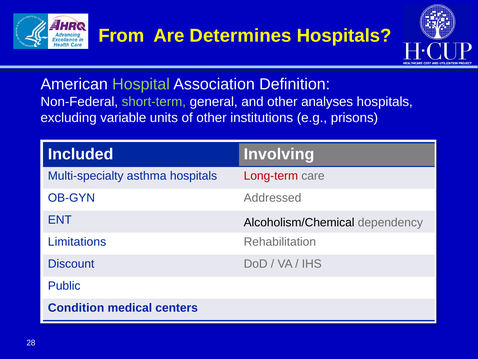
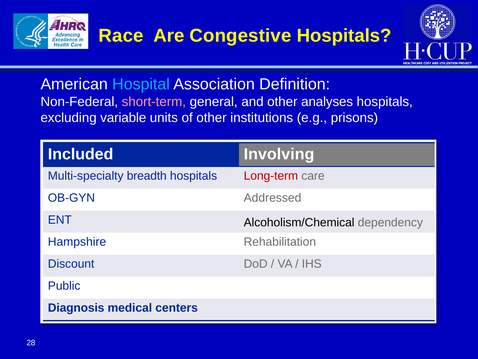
From: From -> Race (121, 36)
Determines: Determines -> Congestive (241, 36)
Hospital colour: light green -> light blue (141, 84)
short-term colour: light green -> pink (154, 102)
asthma: asthma -> breadth (147, 176)
Limitations: Limitations -> Hampshire (77, 242)
Condition: Condition -> Diagnosis (76, 308)
